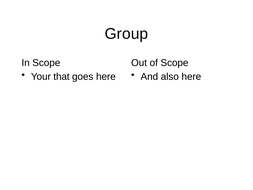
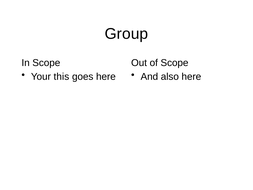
that: that -> this (61, 76)
